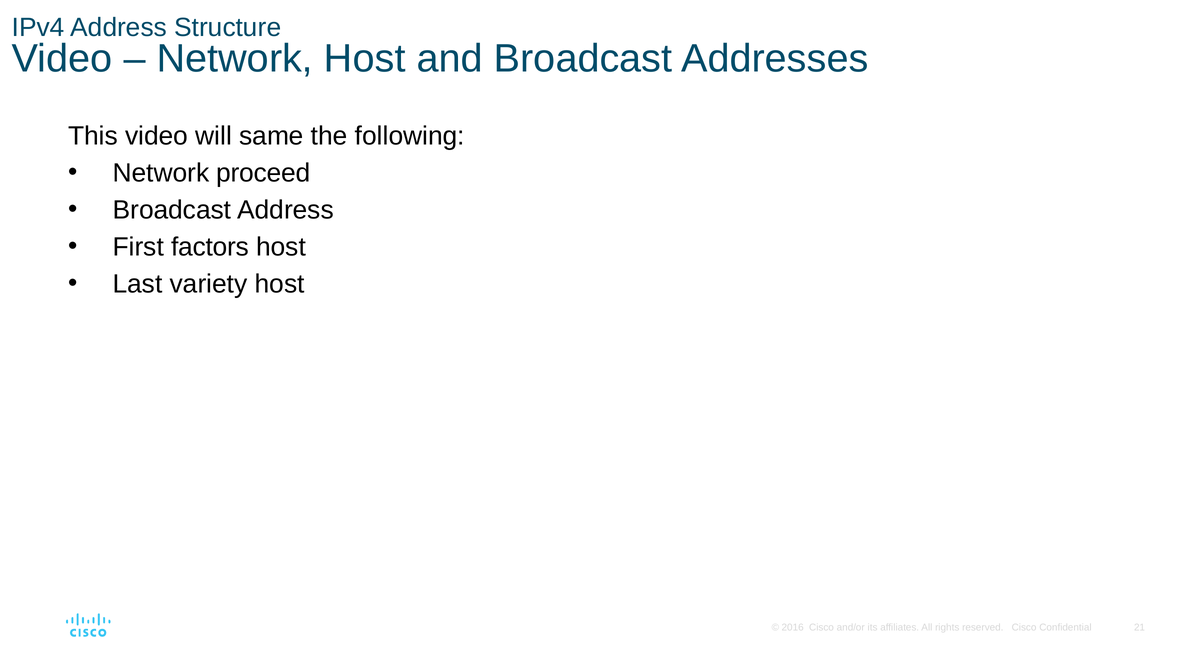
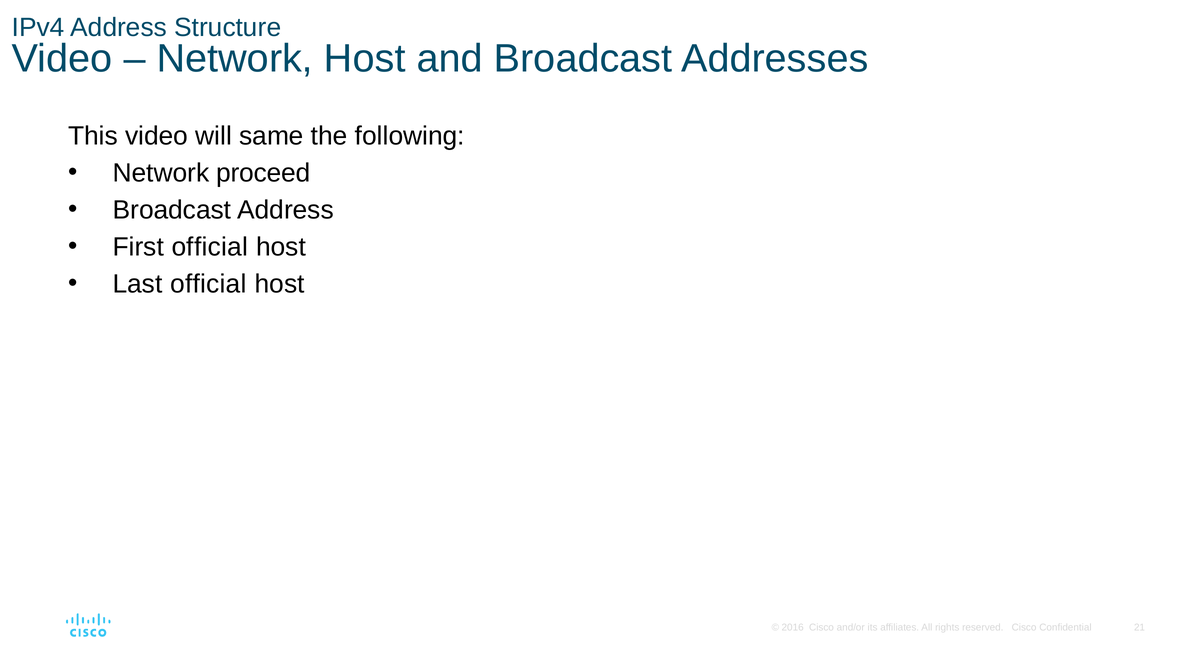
First factors: factors -> official (210, 247)
Last variety: variety -> official (208, 284)
